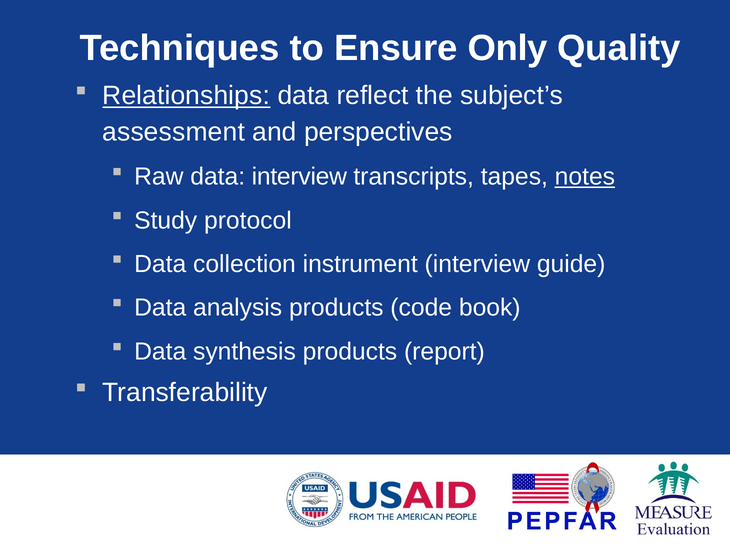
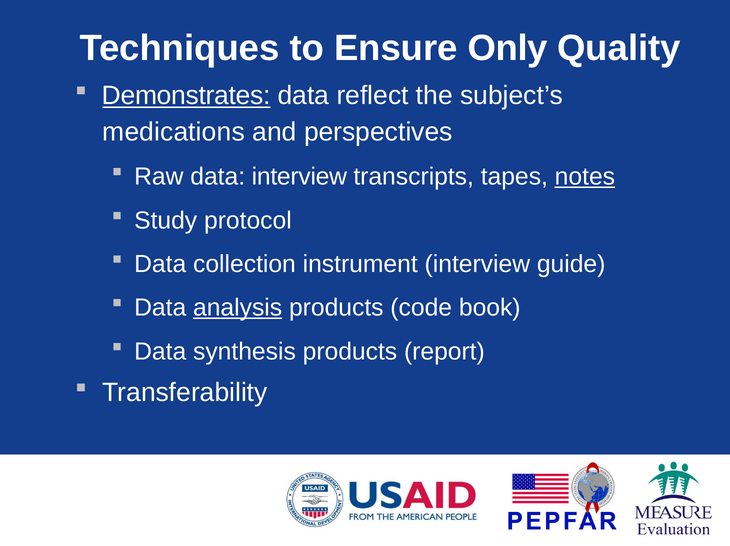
Relationships: Relationships -> Demonstrates (186, 96)
assessment: assessment -> medications (174, 132)
analysis underline: none -> present (238, 308)
